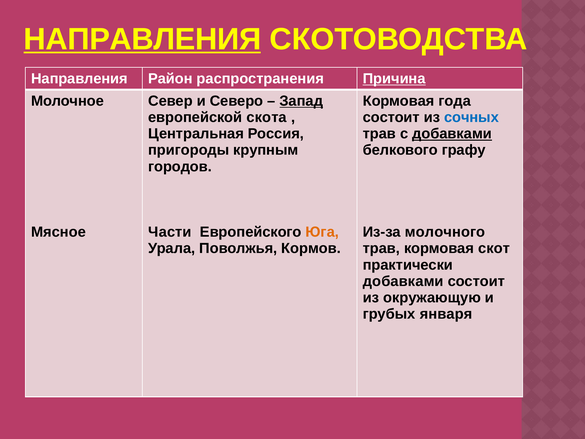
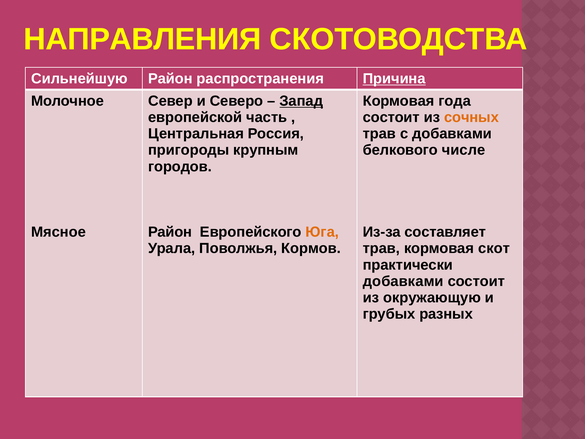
НАПРАВЛЕНИЯ underline: present -> none (142, 39)
Направления: Направления -> Сильнейшую (79, 79)
скота: скота -> часть (267, 117)
сочных colour: blue -> orange (471, 117)
добавками underline: present -> none (452, 134)
графу: графу -> числе (464, 150)
Части: Части -> Район (170, 232)
молочного: молочного -> составляет (445, 232)
января: января -> разных (446, 314)
